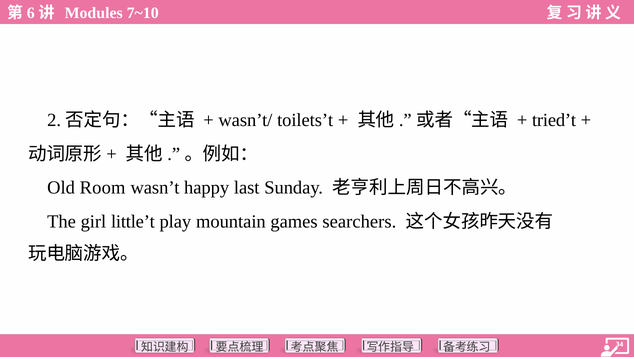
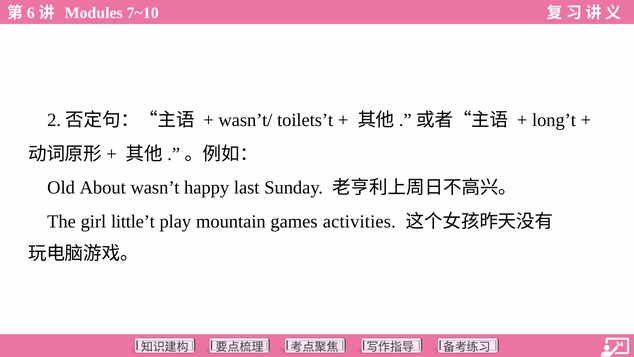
tried’t: tried’t -> long’t (554, 120)
Room: Room -> About (103, 188)
searchers: searchers -> activities (359, 221)
